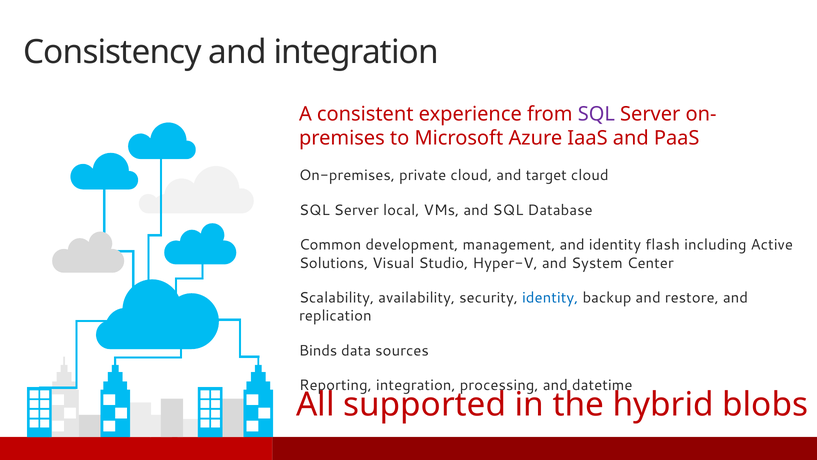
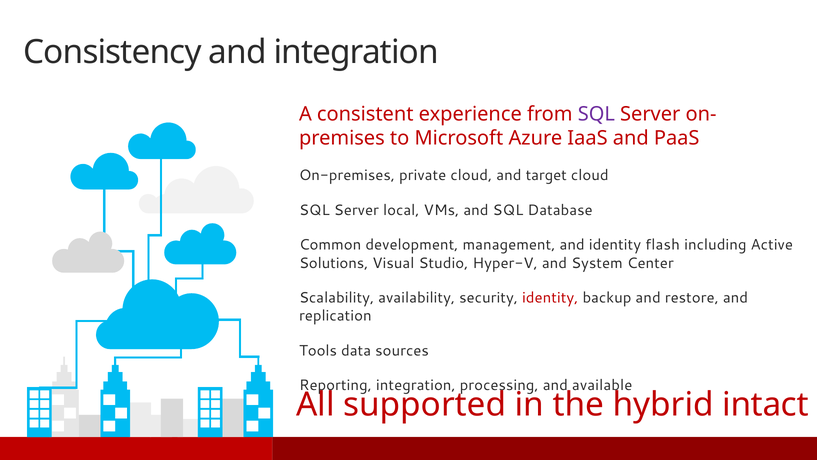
identity colour: blue -> red (550, 297)
Binds: Binds -> Tools (318, 350)
datetime: datetime -> available (602, 385)
blobs: blobs -> intact (765, 404)
